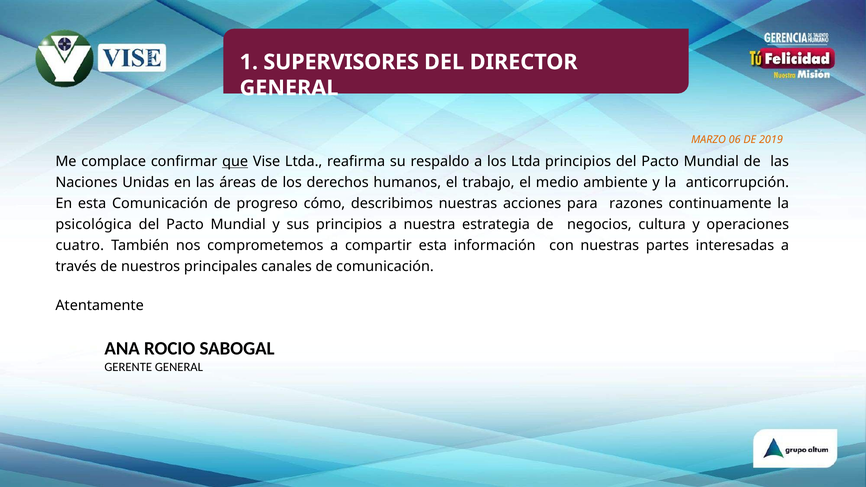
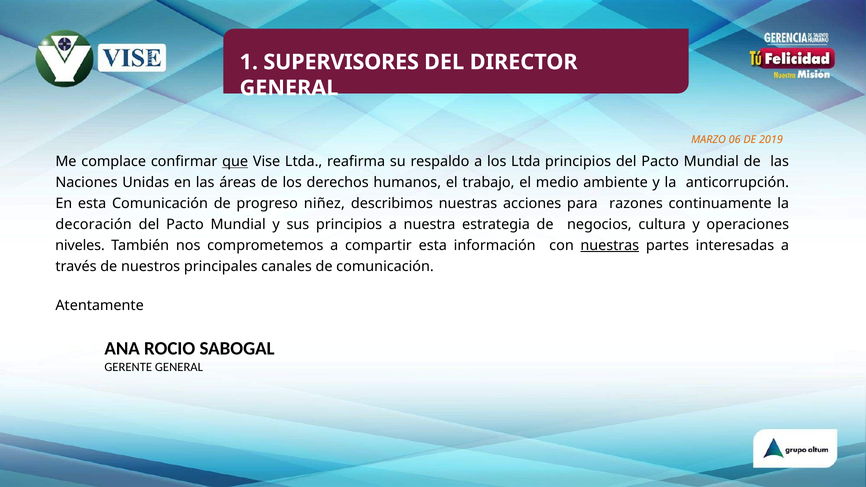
cómo: cómo -> niñez (324, 204)
psicológica: psicológica -> decoración (94, 224)
cuatro: cuatro -> niveles (80, 245)
nuestras underline: none -> present (610, 245)
